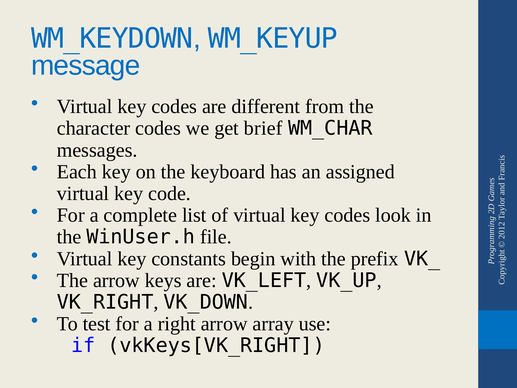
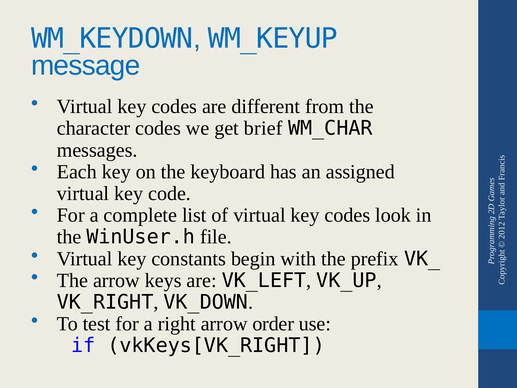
array: array -> order (273, 324)
